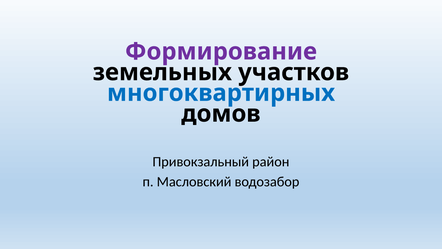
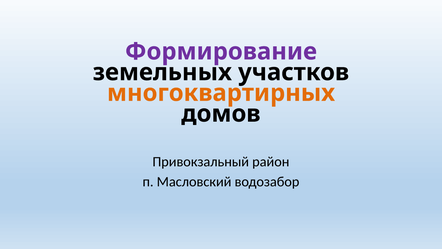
многоквартирных colour: blue -> orange (221, 93)
